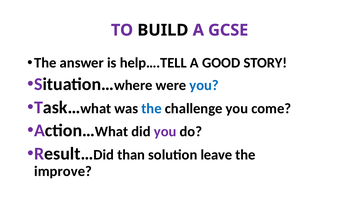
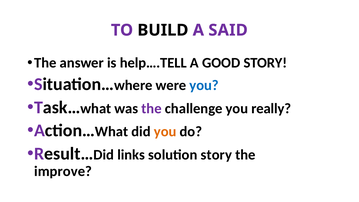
GCSE: GCSE -> SAID (228, 30)
the colour: blue -> purple (152, 108)
come: come -> really (271, 108)
you colour: purple -> orange (165, 132)
than: than -> links (131, 155)
solution leave: leave -> story (216, 155)
